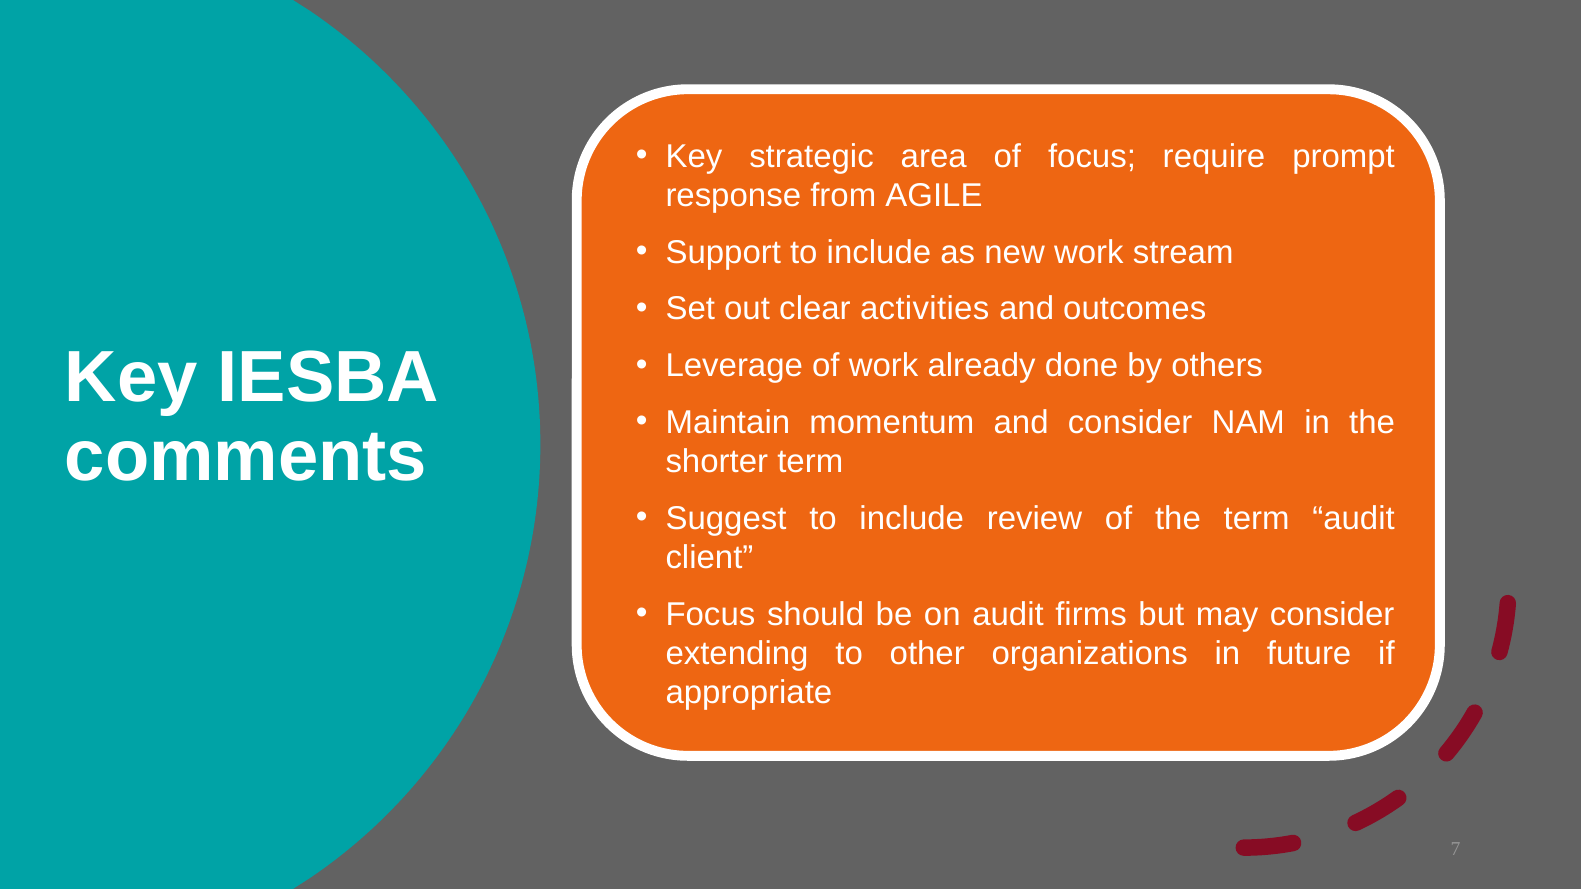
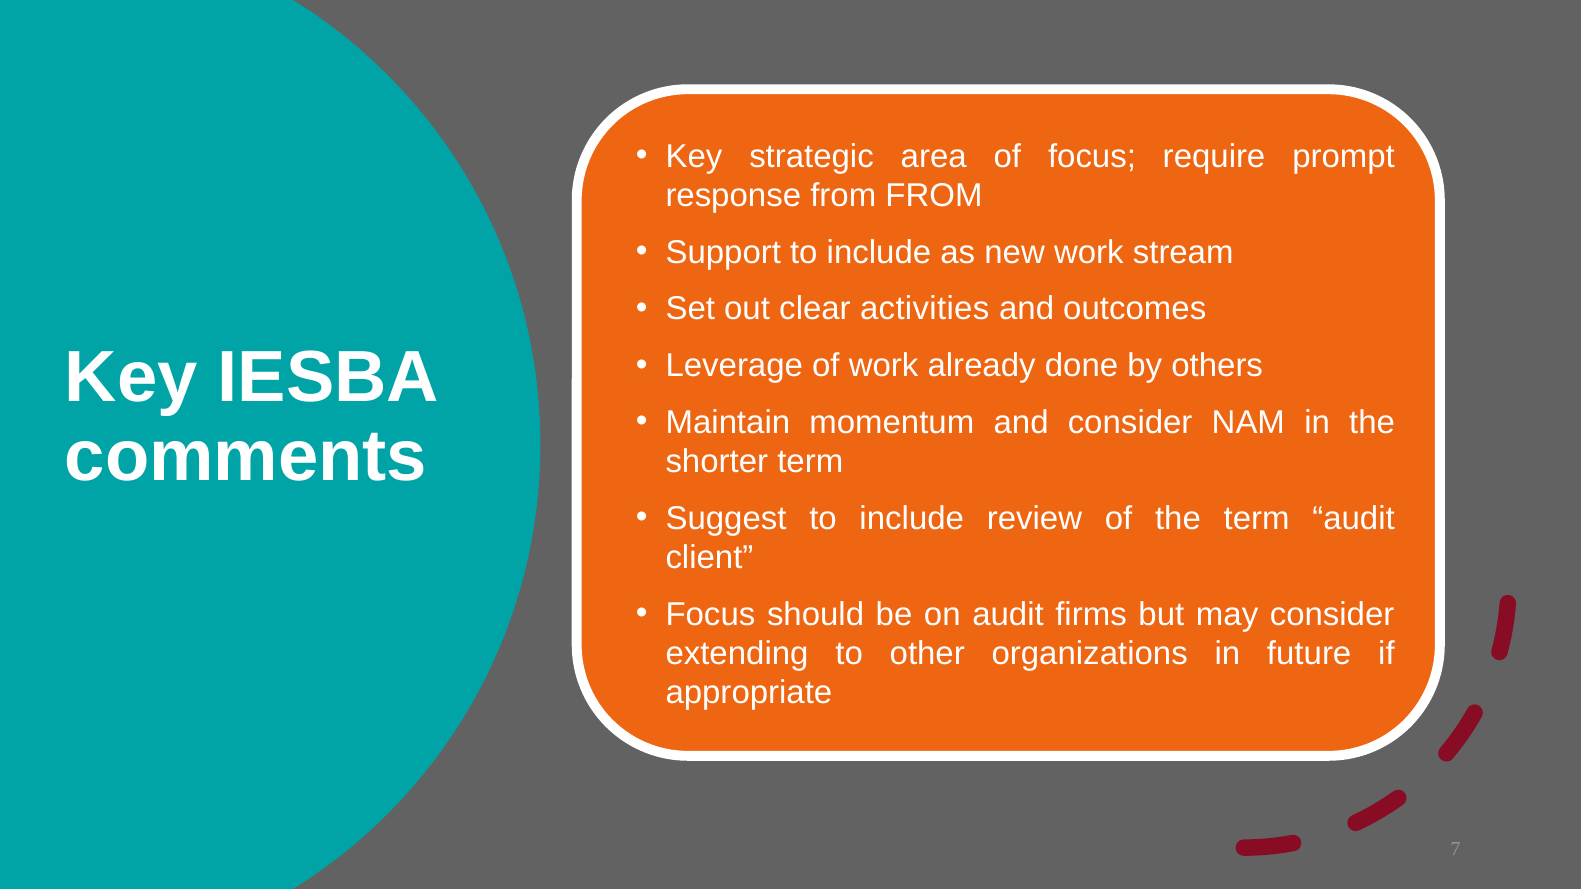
from AGILE: AGILE -> FROM (934, 196)
